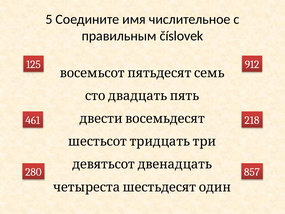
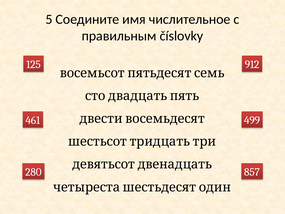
číslovek: číslovek -> číslovky (181, 36)
218: 218 -> 499 (252, 120)
